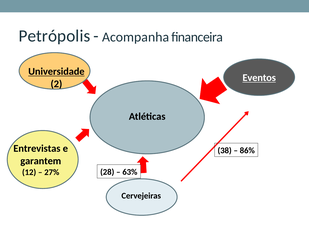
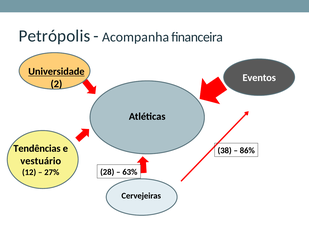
Eventos underline: present -> none (259, 78)
Entrevistas: Entrevistas -> Tendências (37, 148)
garantem: garantem -> vestuário (41, 161)
